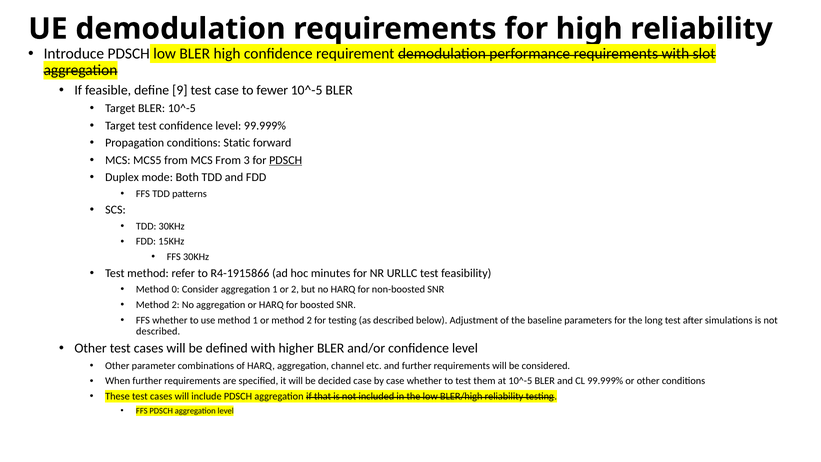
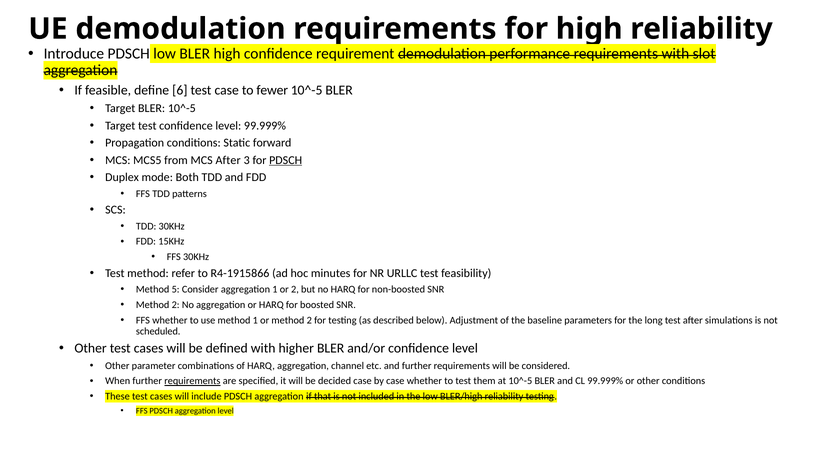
9: 9 -> 6 (180, 90)
MCS From: From -> After (228, 160)
0: 0 -> 5 (176, 289)
described: described -> scheduled (158, 331)
requirements underline: none -> present (192, 381)
